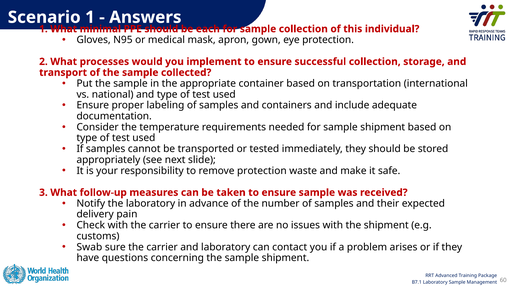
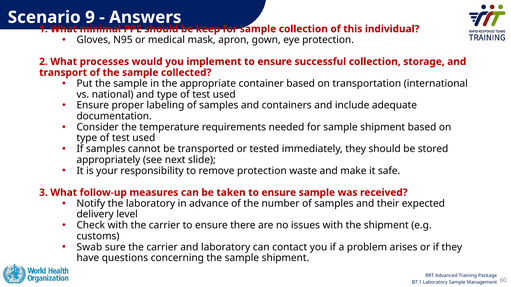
1: 1 -> 9 (90, 17)
each: each -> keep (208, 29)
pain: pain -> level (127, 215)
